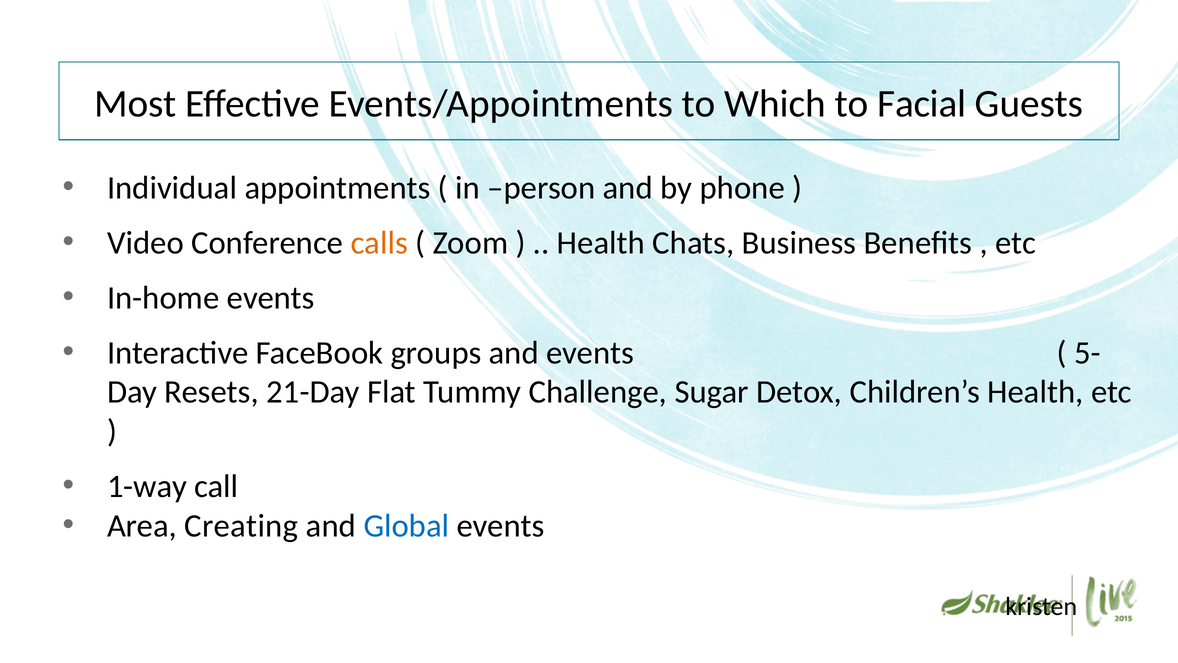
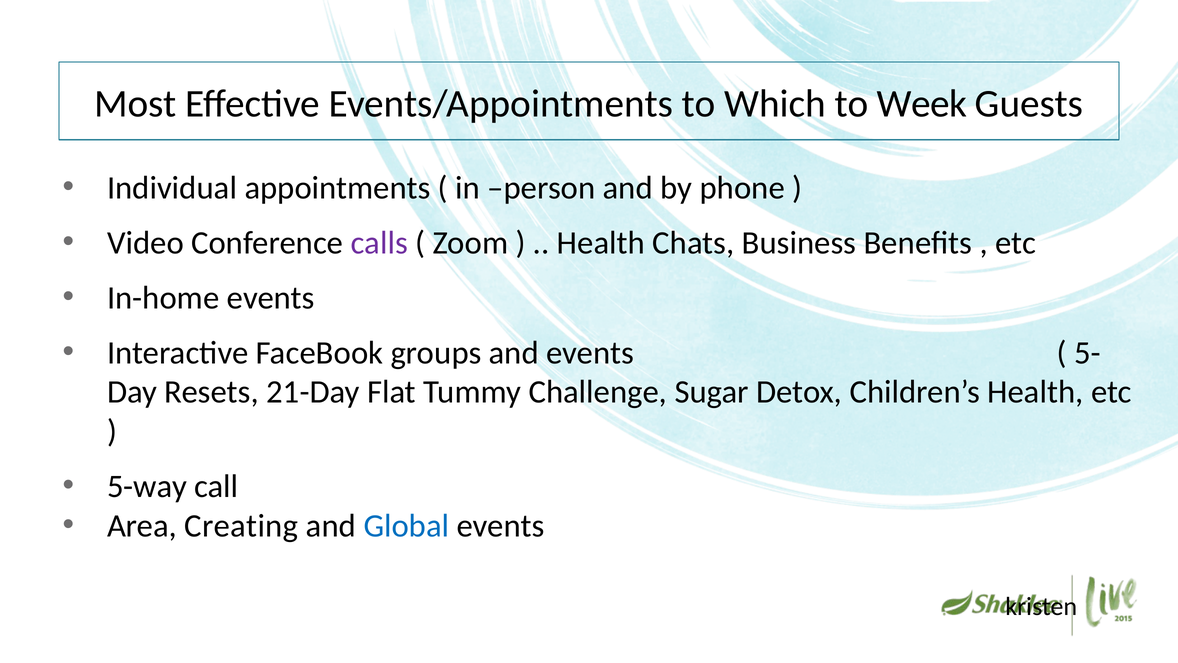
Facial: Facial -> Week (922, 104)
calls colour: orange -> purple (379, 243)
1-way: 1-way -> 5-way (147, 486)
